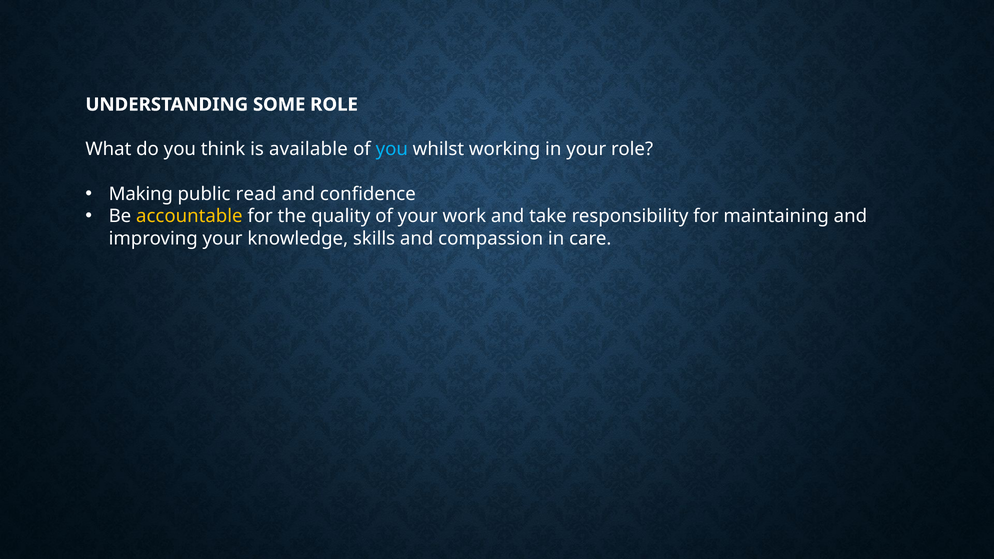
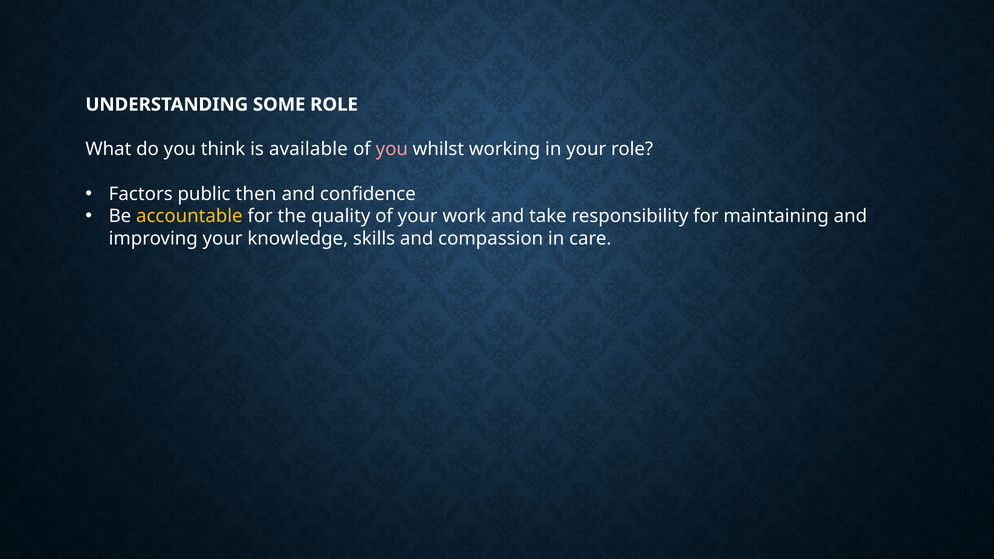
you colour: light blue -> pink (392, 149)
Making: Making -> Factors (141, 194)
read: read -> then (256, 194)
